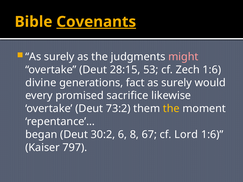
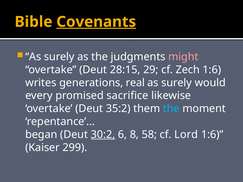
53: 53 -> 29 (151, 70)
divine: divine -> writes (41, 83)
fact: fact -> real (135, 83)
73:2: 73:2 -> 35:2 (118, 109)
the colour: yellow -> light blue (171, 109)
30:2 underline: none -> present (103, 135)
67: 67 -> 58 (149, 135)
797: 797 -> 299 (75, 148)
